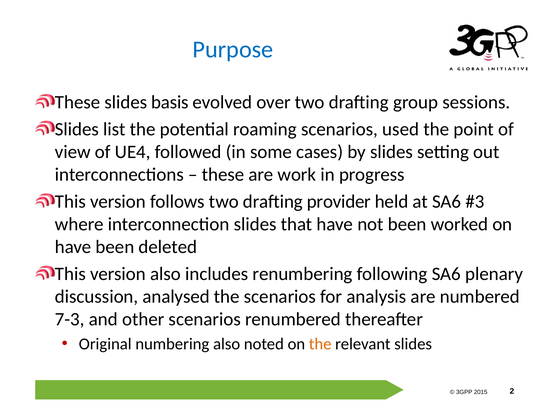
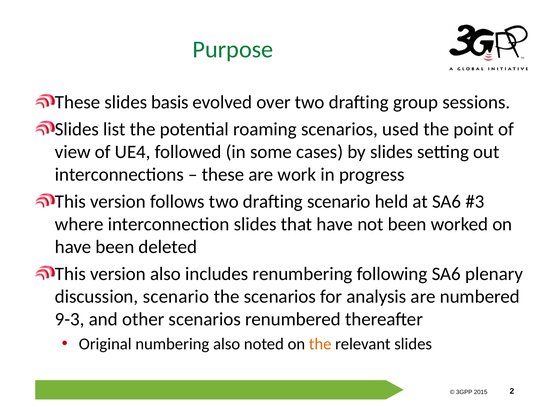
Purpose colour: blue -> green (233, 49)
provider: provider -> scenario (339, 202)
discussion analysed: analysed -> scenario (176, 297)
7-3: 7-3 -> 9-3 (70, 320)
